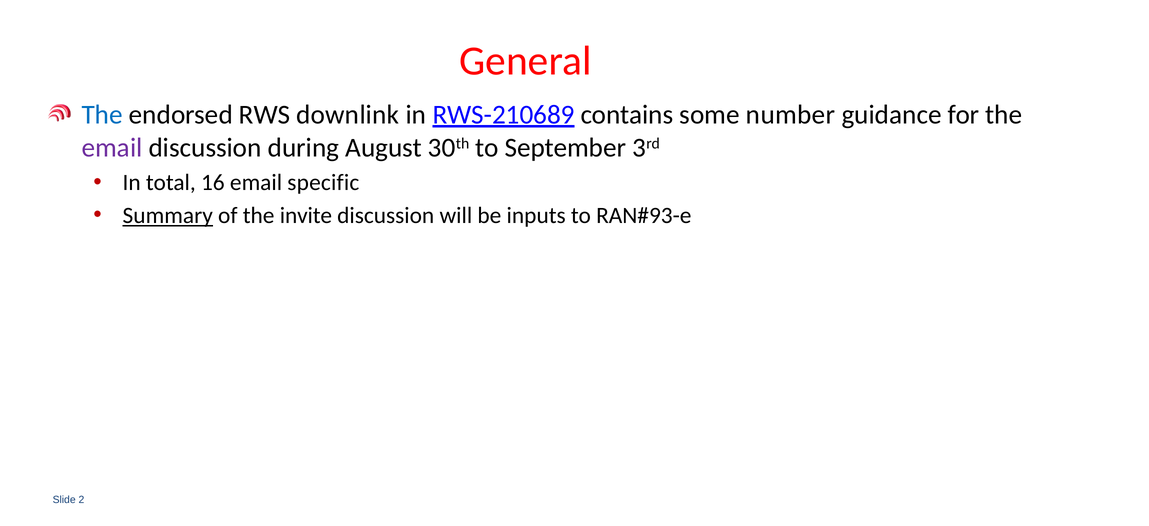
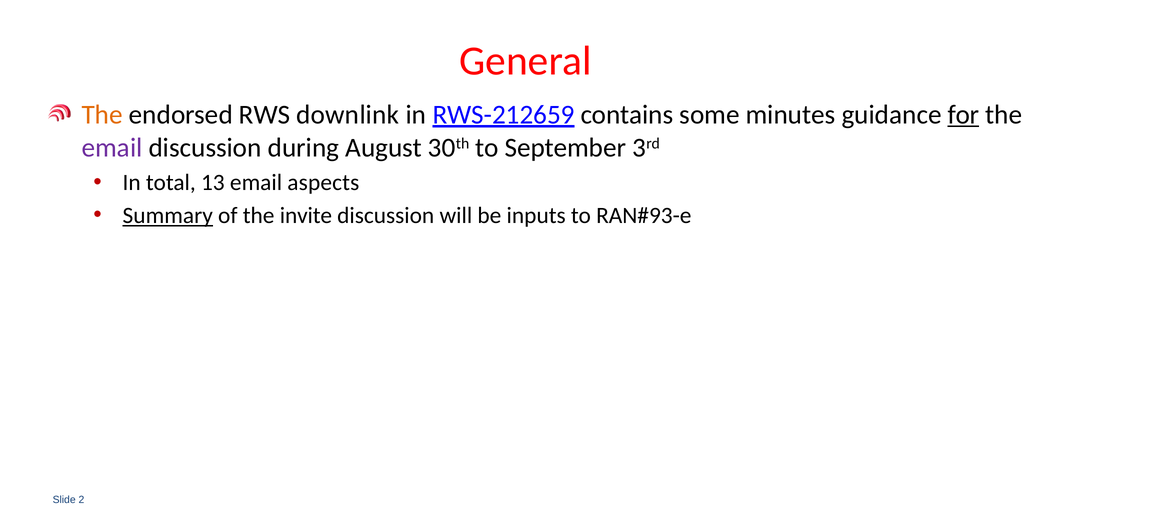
The colour: blue -> orange (102, 115)
RWS-210689: RWS-210689 -> RWS-212659 (504, 115)
number: number -> minutes (791, 115)
for underline: none -> present (964, 115)
16: 16 -> 13 (213, 183)
specific: specific -> aspects (323, 183)
